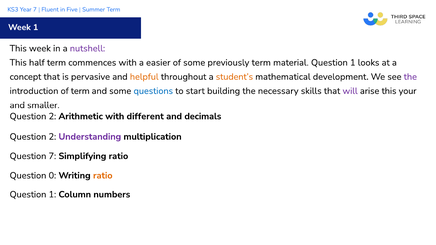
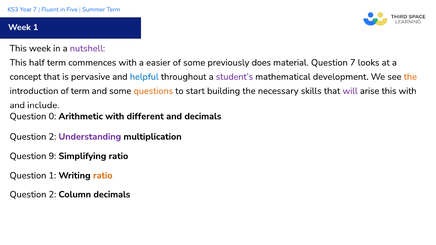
previously term: term -> does (261, 63)
material Question 1: 1 -> 7 (353, 63)
helpful colour: orange -> blue (144, 77)
student’s colour: orange -> purple (234, 77)
the colour: purple -> orange (410, 77)
questions colour: blue -> orange (153, 91)
this your: your -> with (408, 91)
smaller: smaller -> include (43, 105)
2: 2 -> 0 (52, 116)
Question 7: 7 -> 9 (52, 156)
Question 0: 0 -> 1 (52, 176)
1: 1 -> 2 (52, 195)
Column numbers: numbers -> decimals (112, 195)
